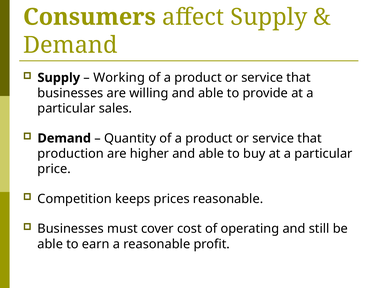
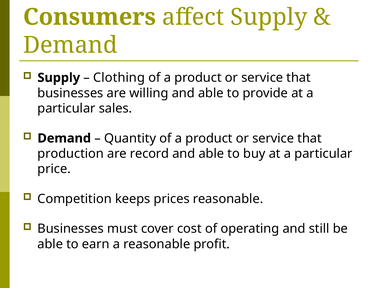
Working: Working -> Clothing (119, 78)
higher: higher -> record (149, 154)
